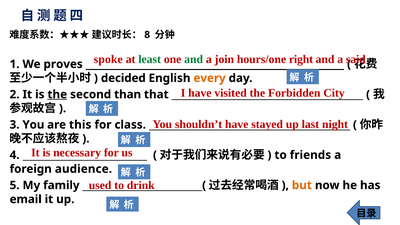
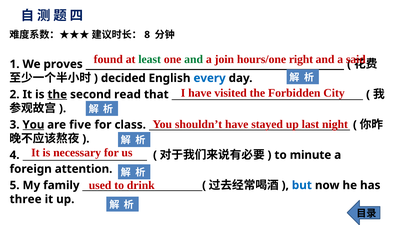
spoke: spoke -> found (108, 59)
every colour: orange -> blue (210, 78)
than: than -> read (128, 94)
You underline: none -> present (33, 125)
this: this -> five (80, 125)
friends: friends -> minute (311, 155)
audience: audience -> attention (84, 169)
but colour: orange -> blue (302, 185)
email: email -> three (26, 199)
